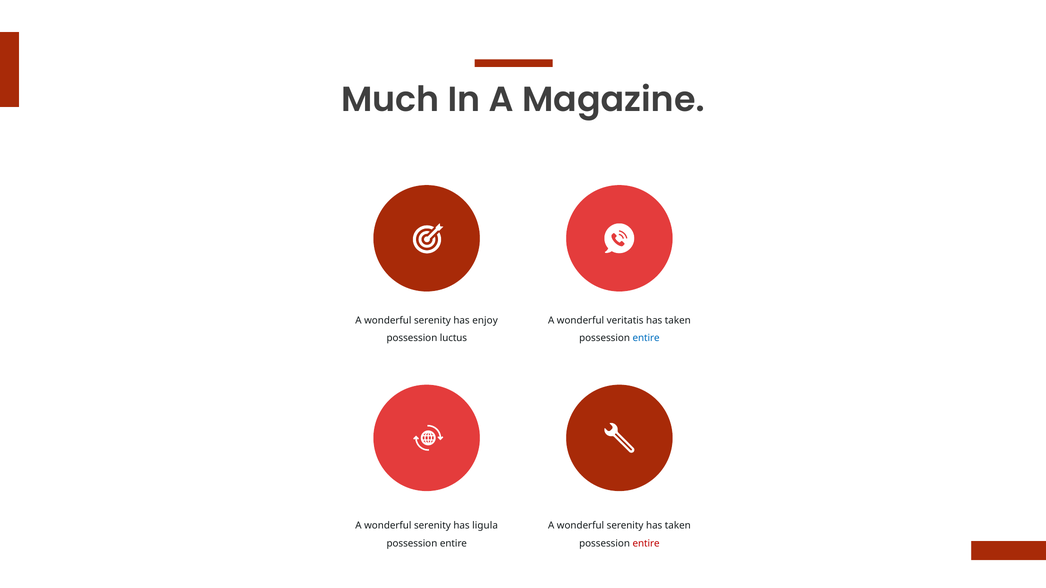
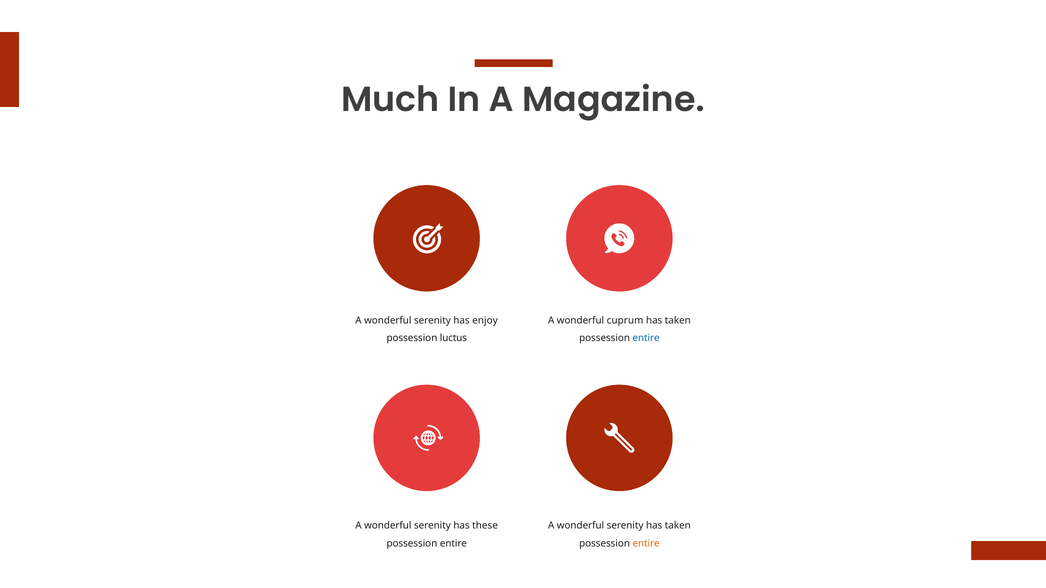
veritatis: veritatis -> cuprum (625, 321)
ligula: ligula -> these (485, 526)
entire colour: red -> orange (646, 544)
